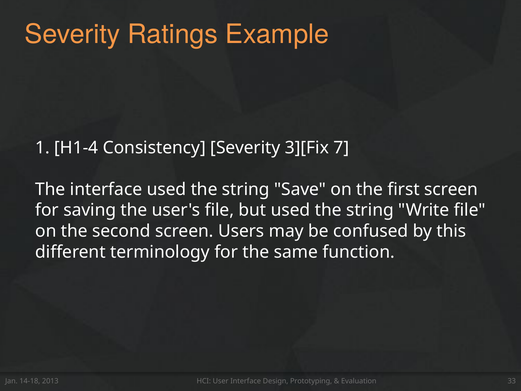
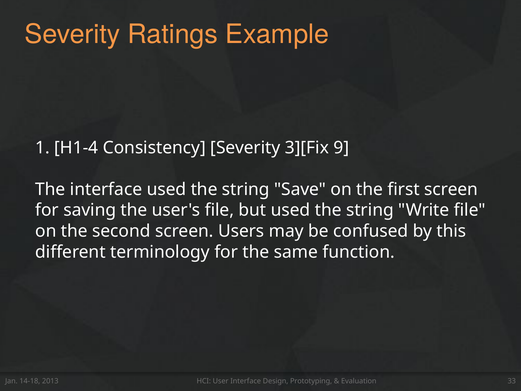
7: 7 -> 9 (341, 148)
